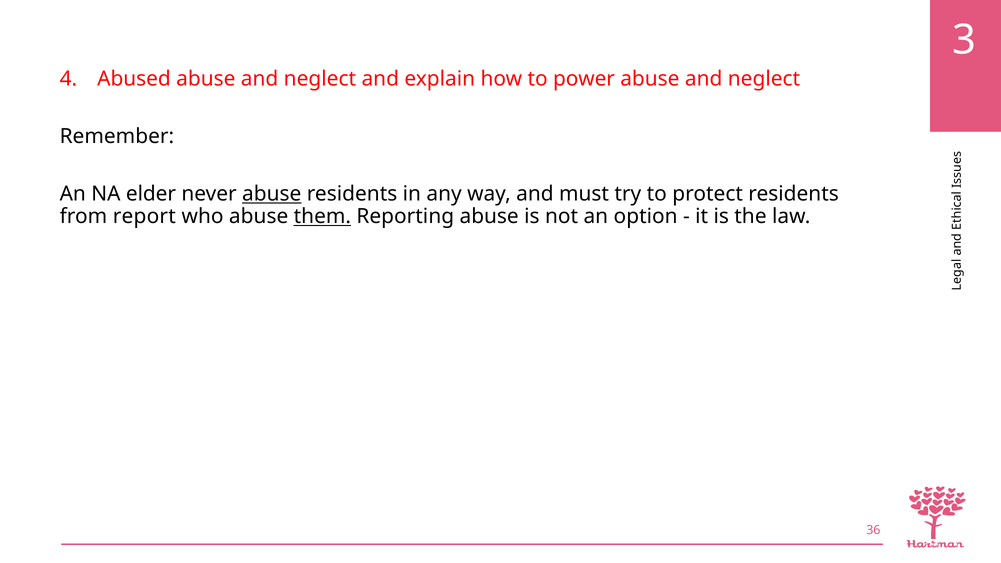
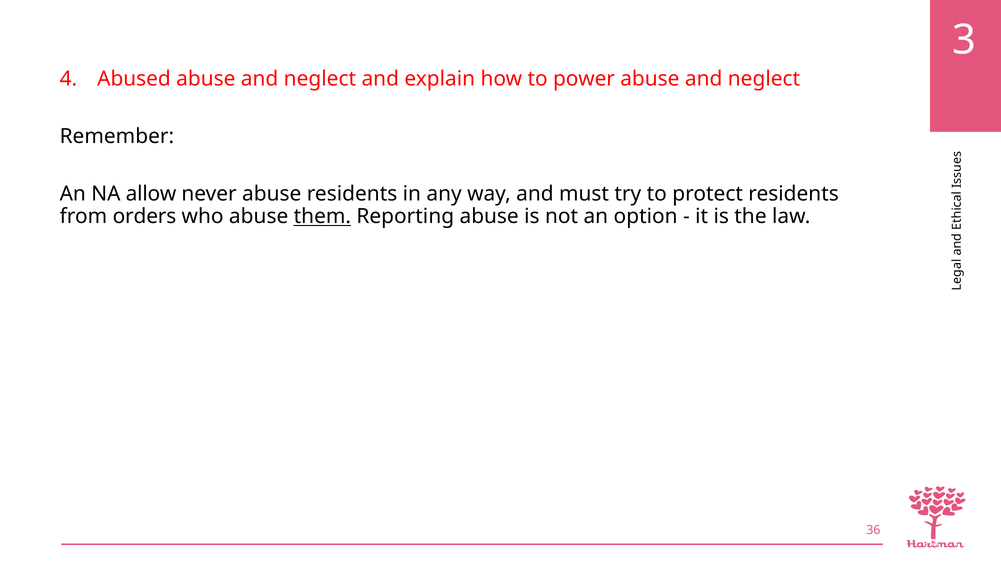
elder: elder -> allow (151, 194)
abuse underline: present -> none (272, 194)
report: report -> orders (144, 217)
